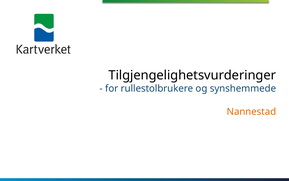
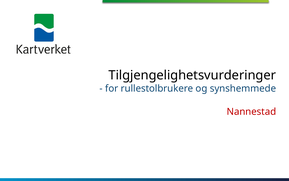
Nannestad colour: orange -> red (251, 111)
